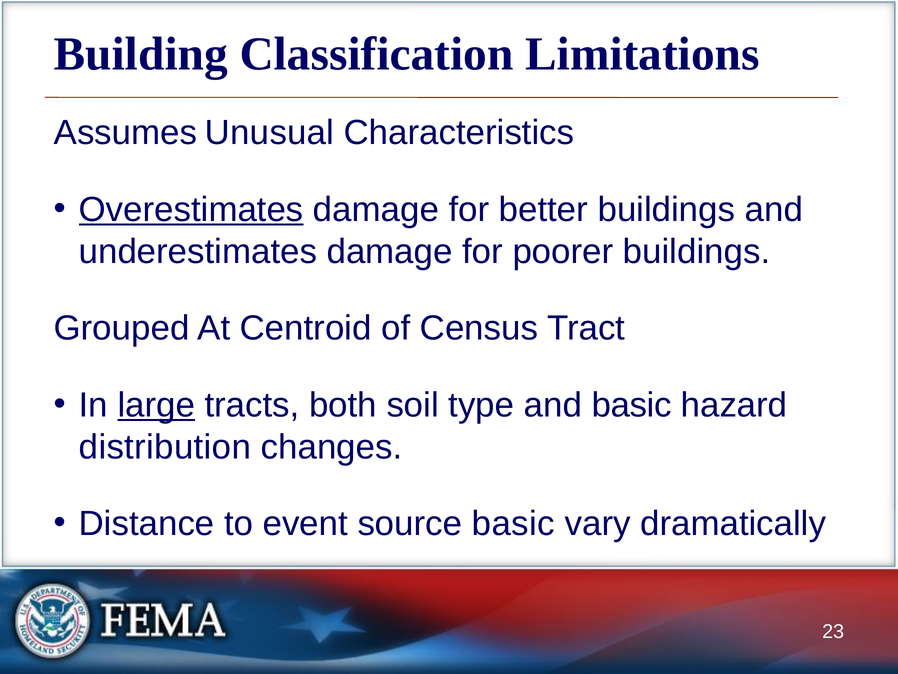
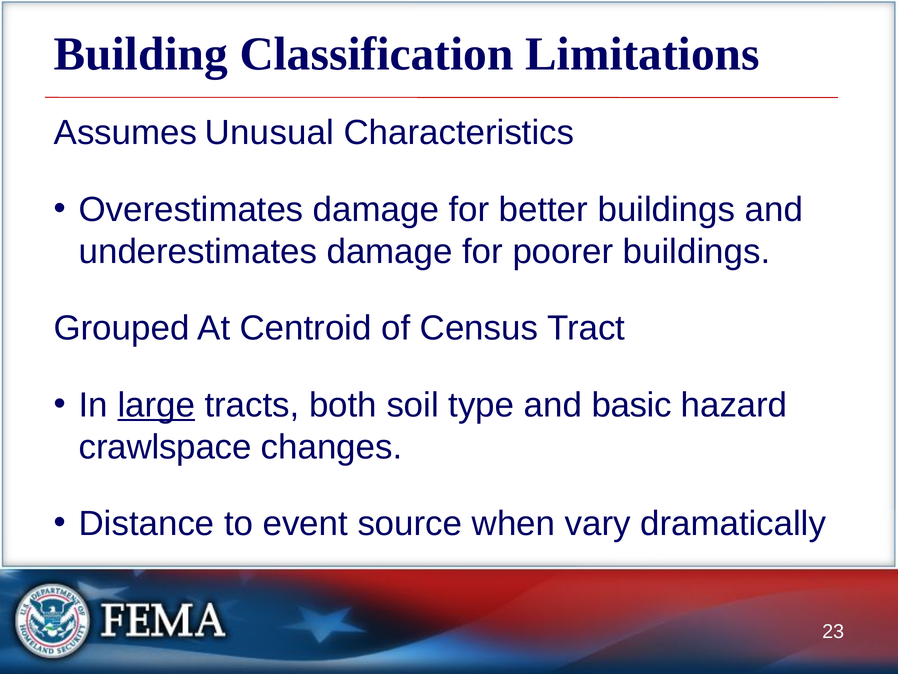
Overestimates underline: present -> none (191, 210)
distribution: distribution -> crawlspace (165, 447)
source basic: basic -> when (514, 523)
